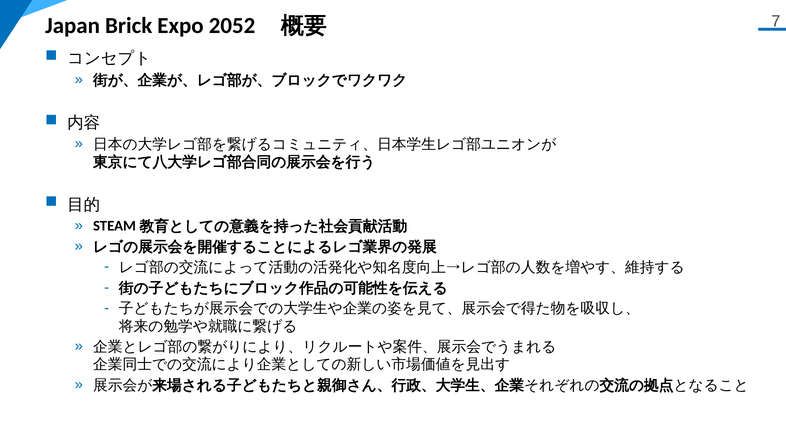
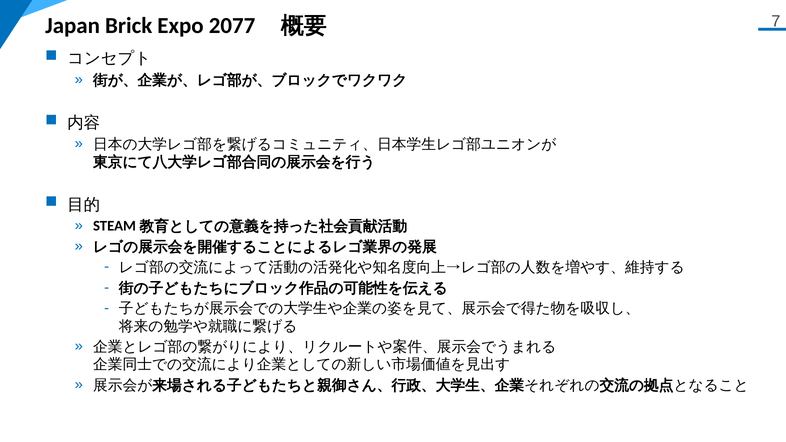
2052: 2052 -> 2077 (232, 26)
